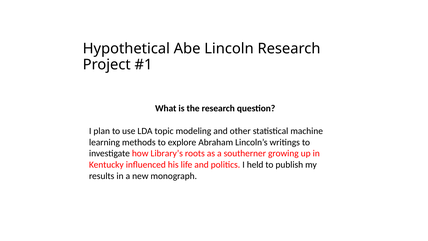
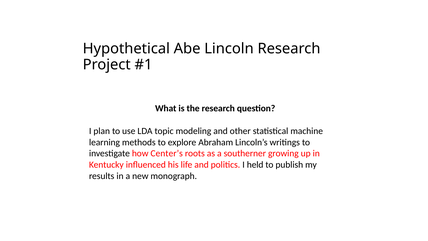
Library’s: Library’s -> Center’s (167, 153)
